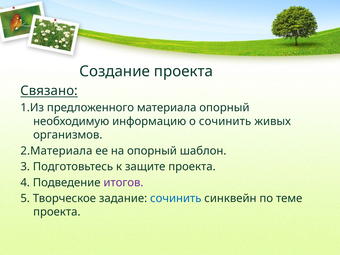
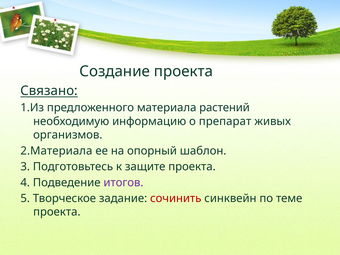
материала опорный: опорный -> растений (224, 108)
о сочинить: сочинить -> препарат (225, 121)
сочинить colour: blue -> red (176, 198)
